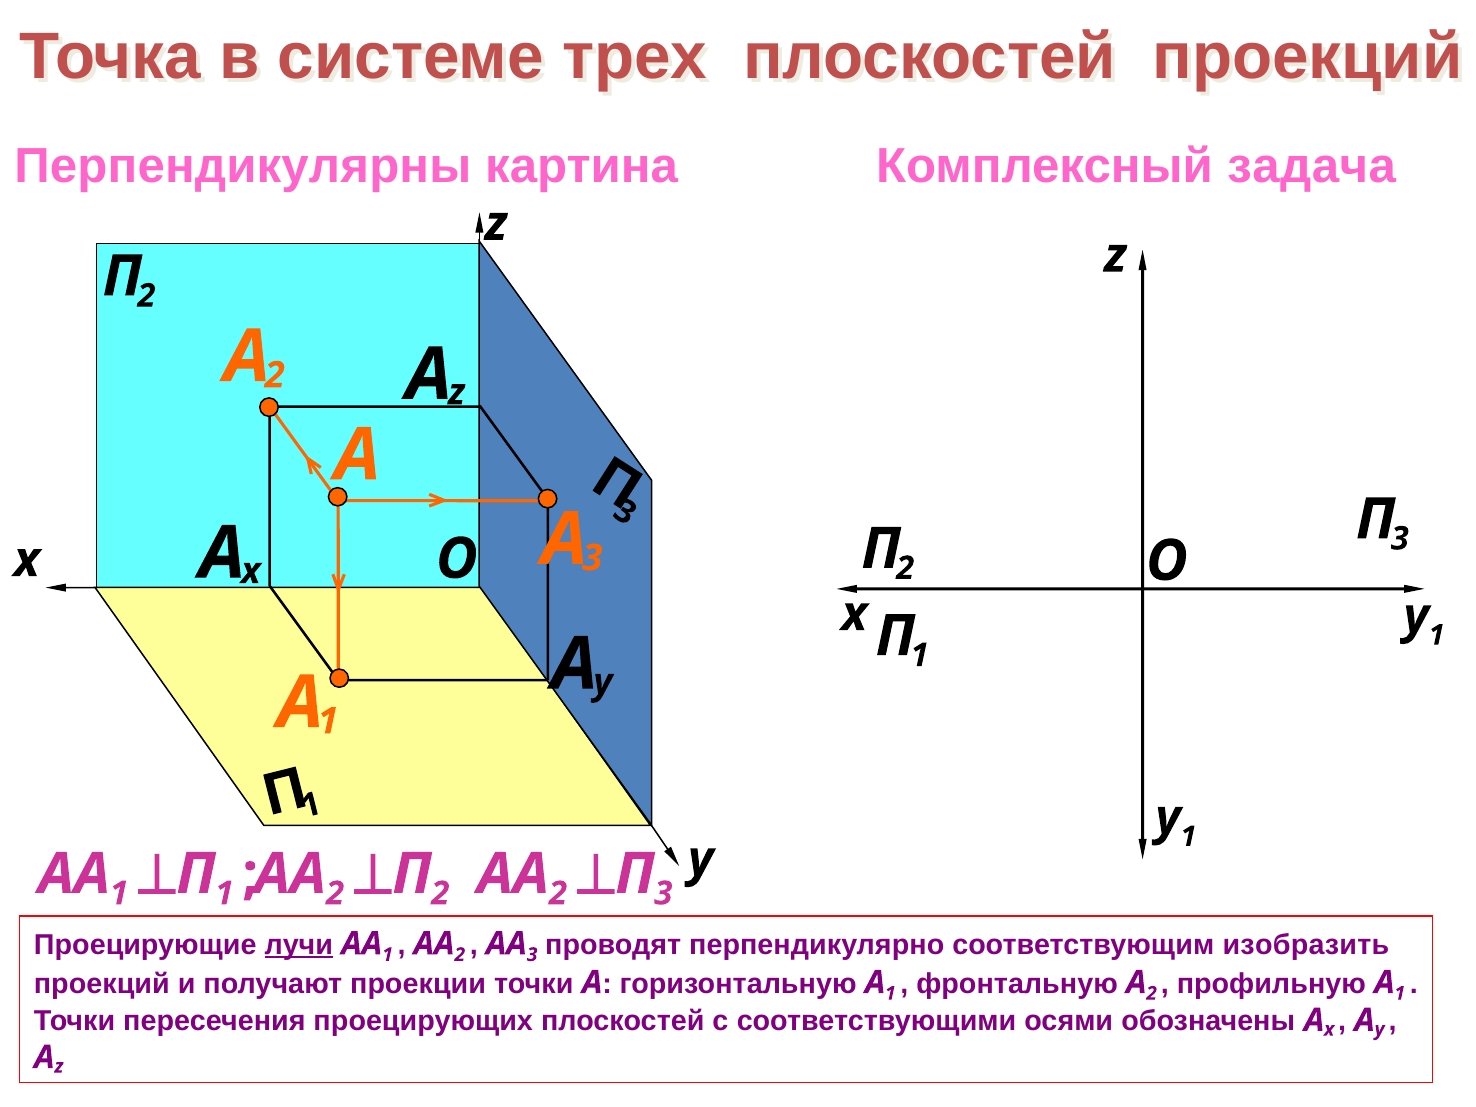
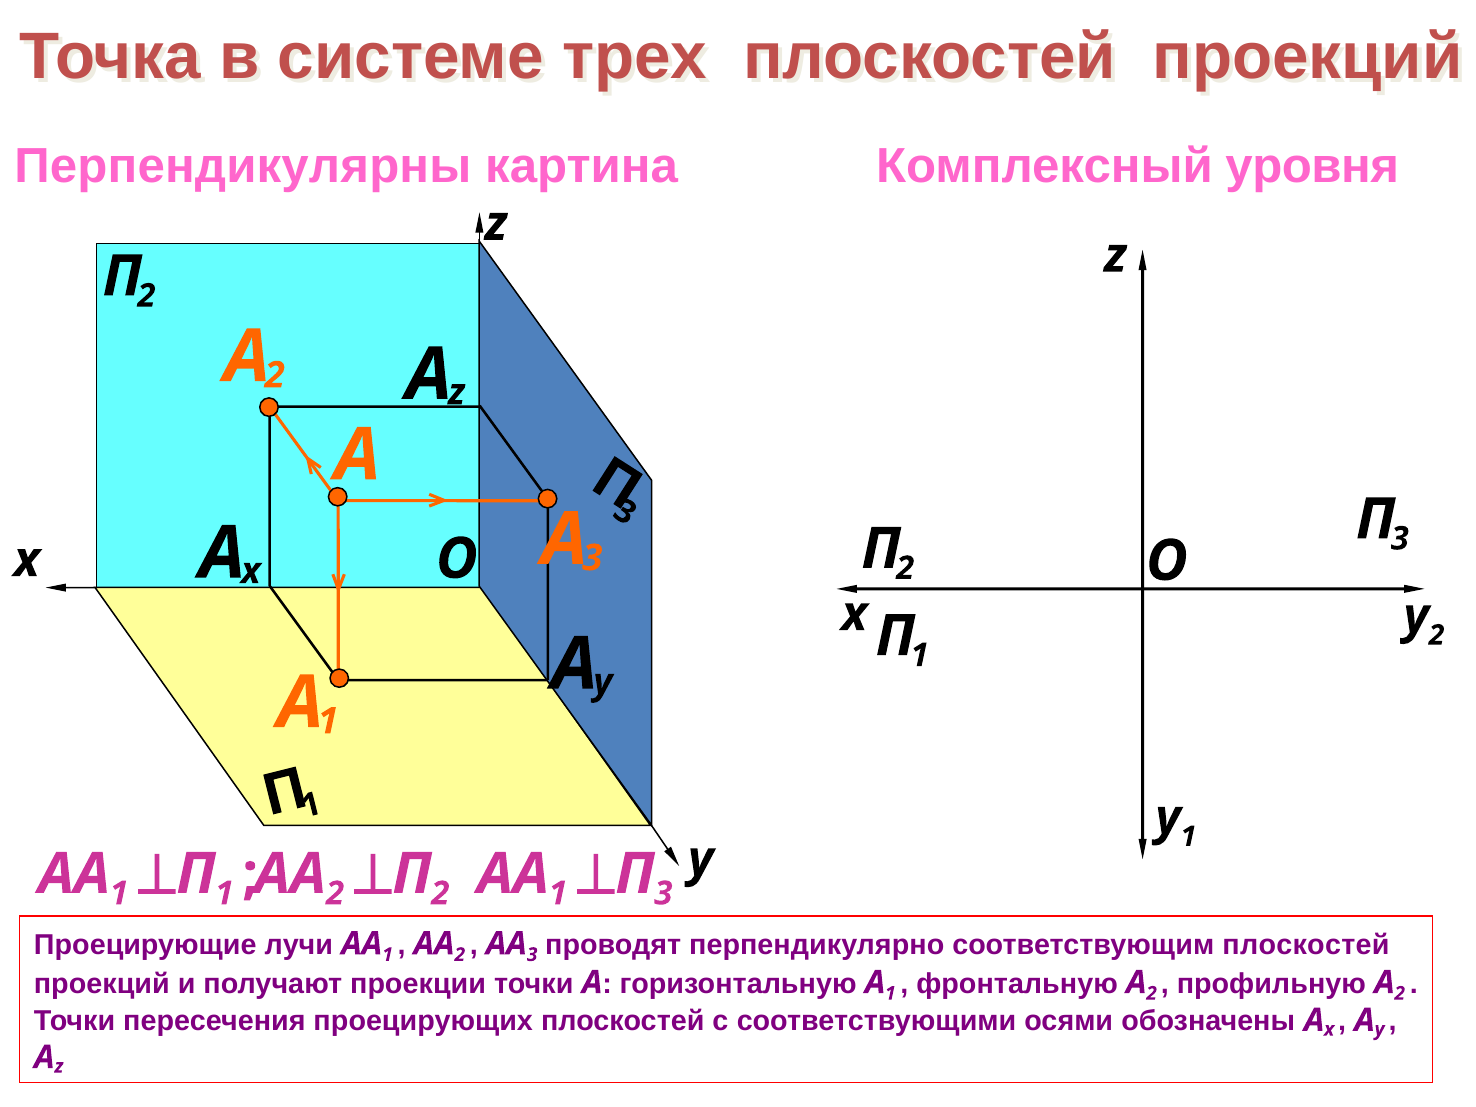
задача: задача -> уровня (1312, 166)
x y 1: 1 -> 2 (1437, 635)
2: 2 -> 1 (558, 893)
лучи underline: present -> none (299, 945)
соответствующим изобразить: изобразить -> плоскостей (1306, 945)
профильную А 1: 1 -> 2 (1400, 993)
